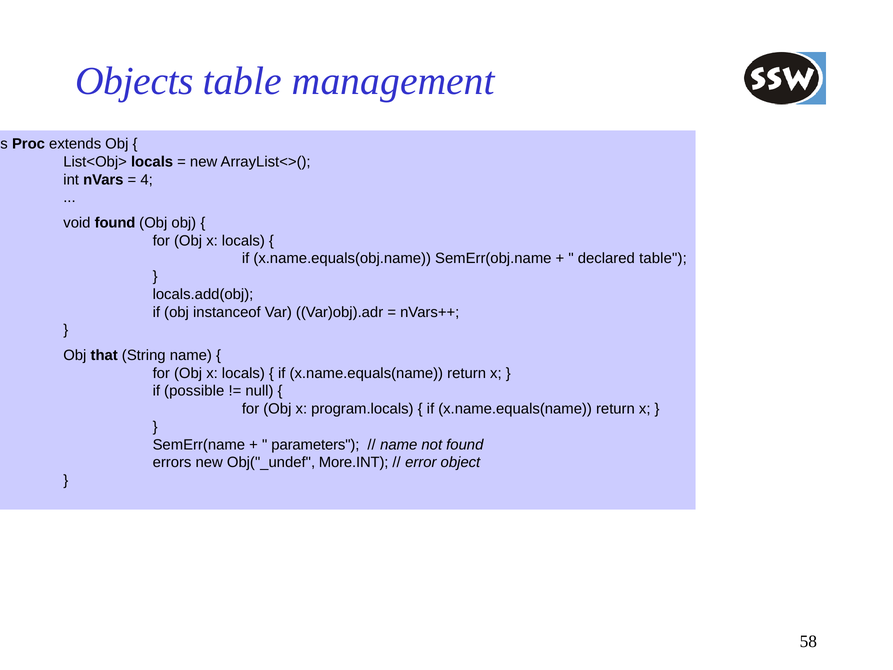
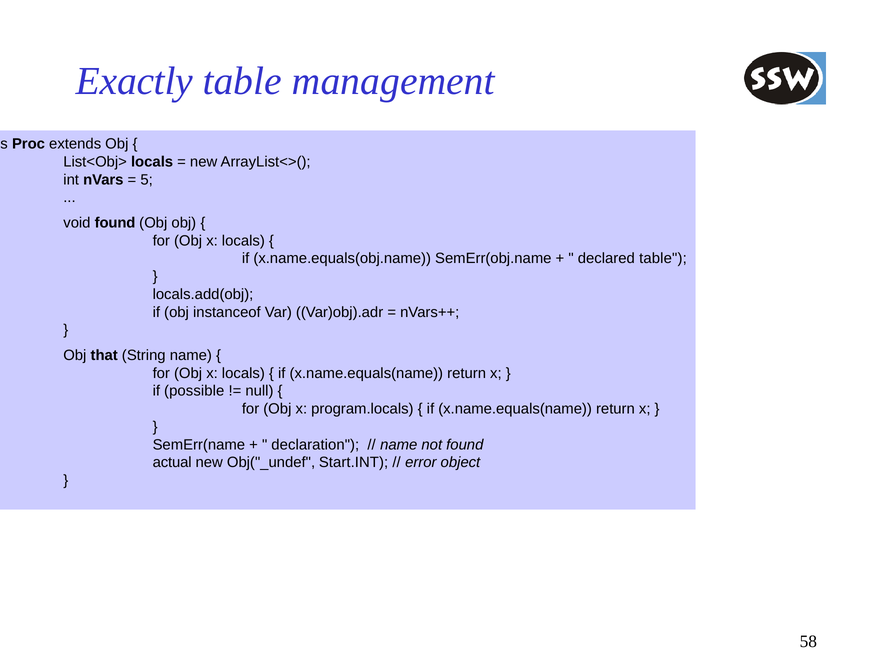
Objects: Objects -> Exactly (134, 81)
4: 4 -> 5 (147, 180)
parameters: parameters -> declaration (315, 444)
errors: errors -> actual (172, 462)
More.INT: More.INT -> Start.INT (354, 462)
